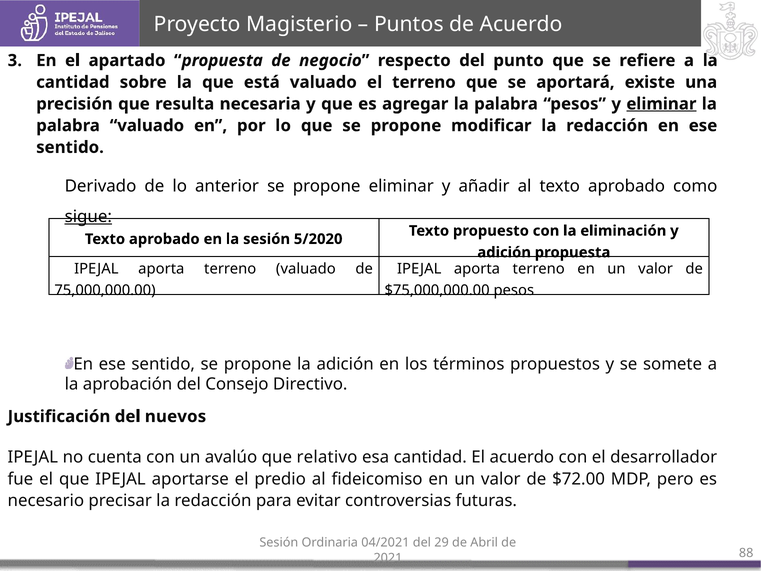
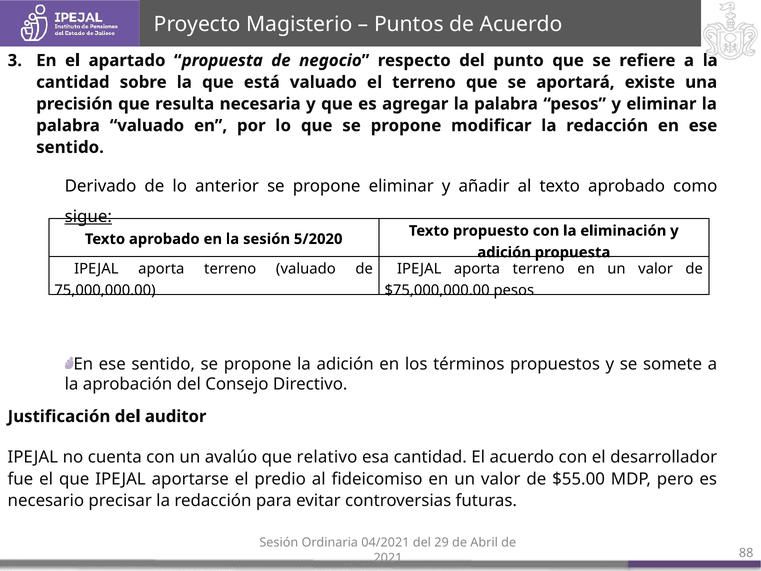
eliminar underline: present -> none (661, 104)
nuevos: nuevos -> auditor (176, 416)
$72.00: $72.00 -> $55.00 (579, 479)
